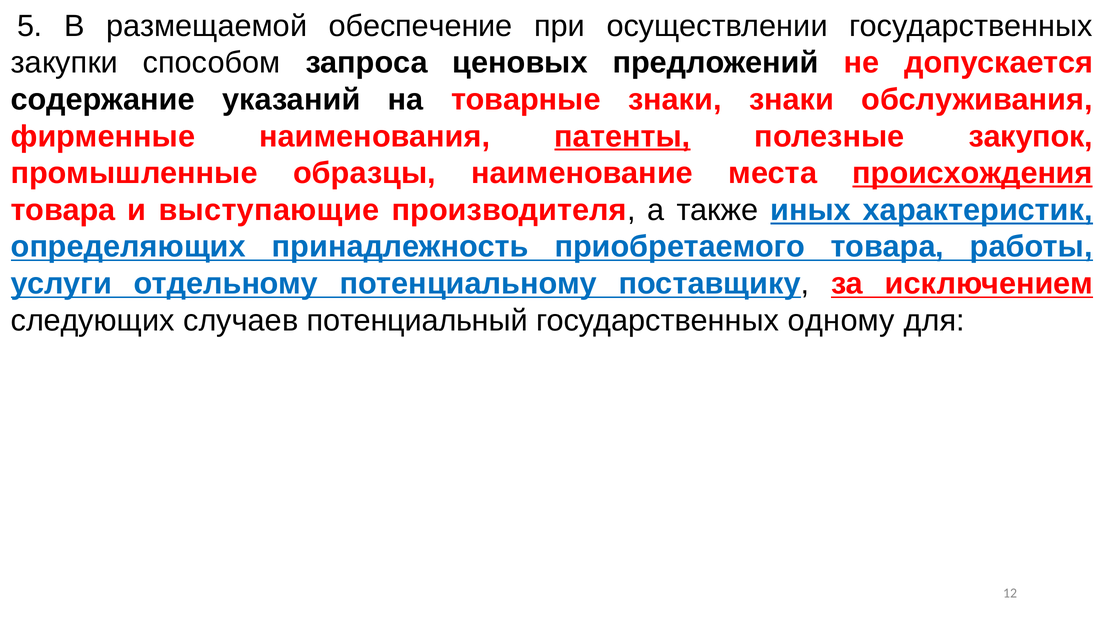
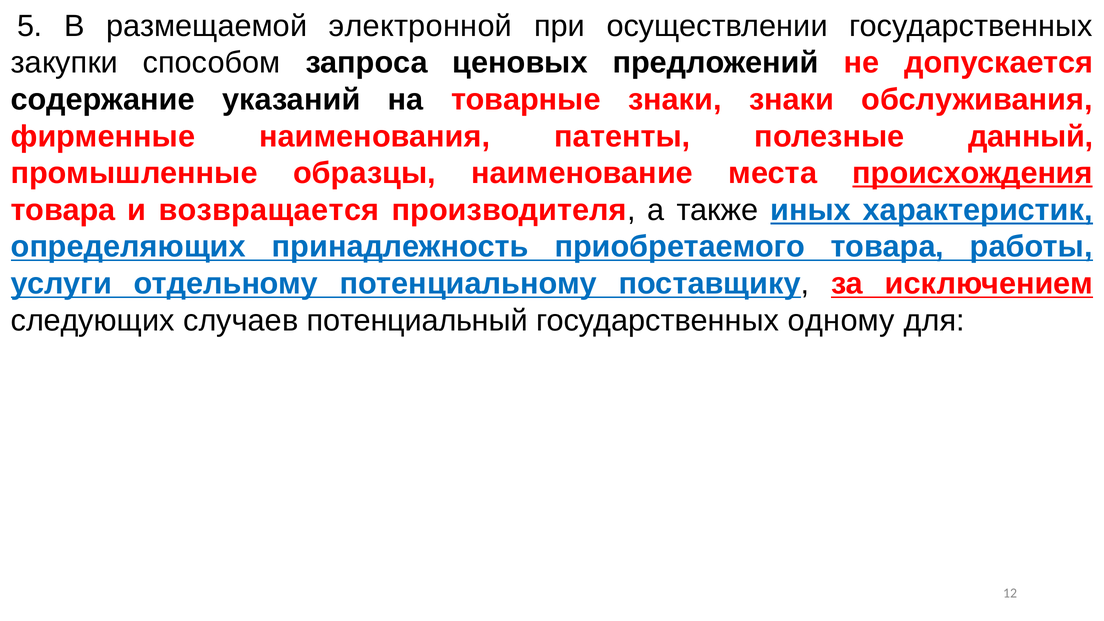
обеспечение: обеспечение -> электронной (420, 26)
патенты underline: present -> none (622, 136)
закупок: закупок -> данный (1031, 136)
выступающие: выступающие -> возвращается (269, 210)
